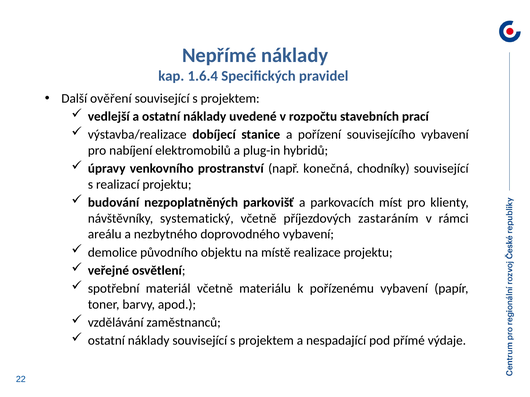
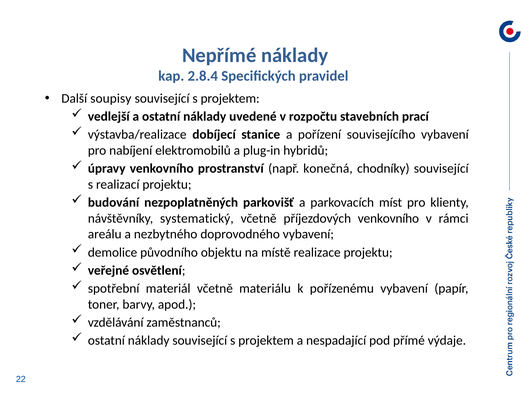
1.6.4: 1.6.4 -> 2.8.4 (203, 76)
ověření: ověření -> soupisy (111, 99)
příjezdových zastaráním: zastaráním -> venkovního (388, 219)
